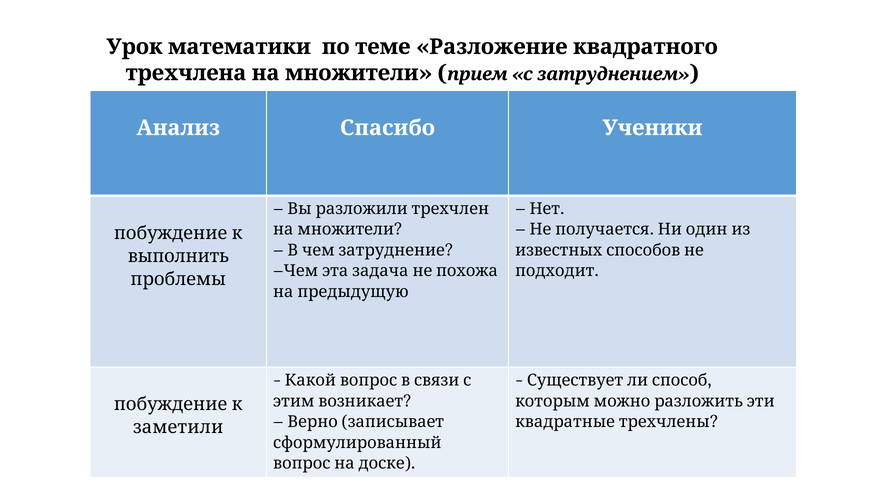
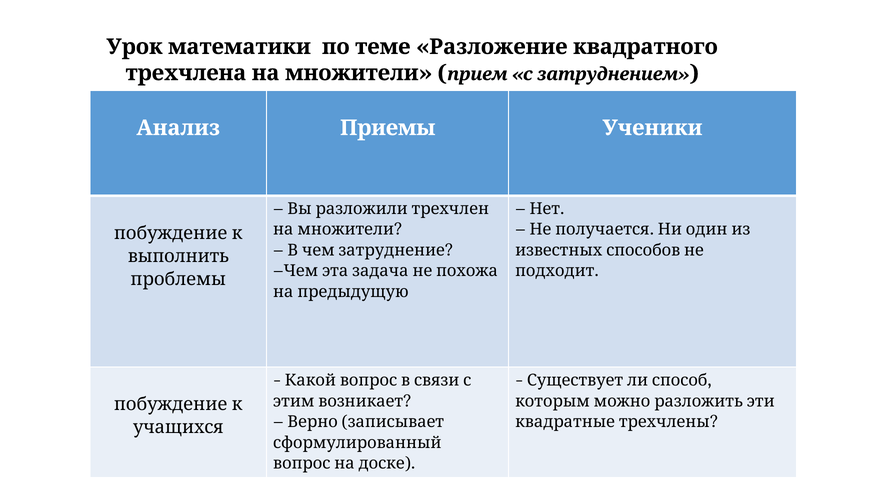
Спасибо: Спасибо -> Приемы (388, 128)
заметили: заметили -> учащихся (178, 427)
